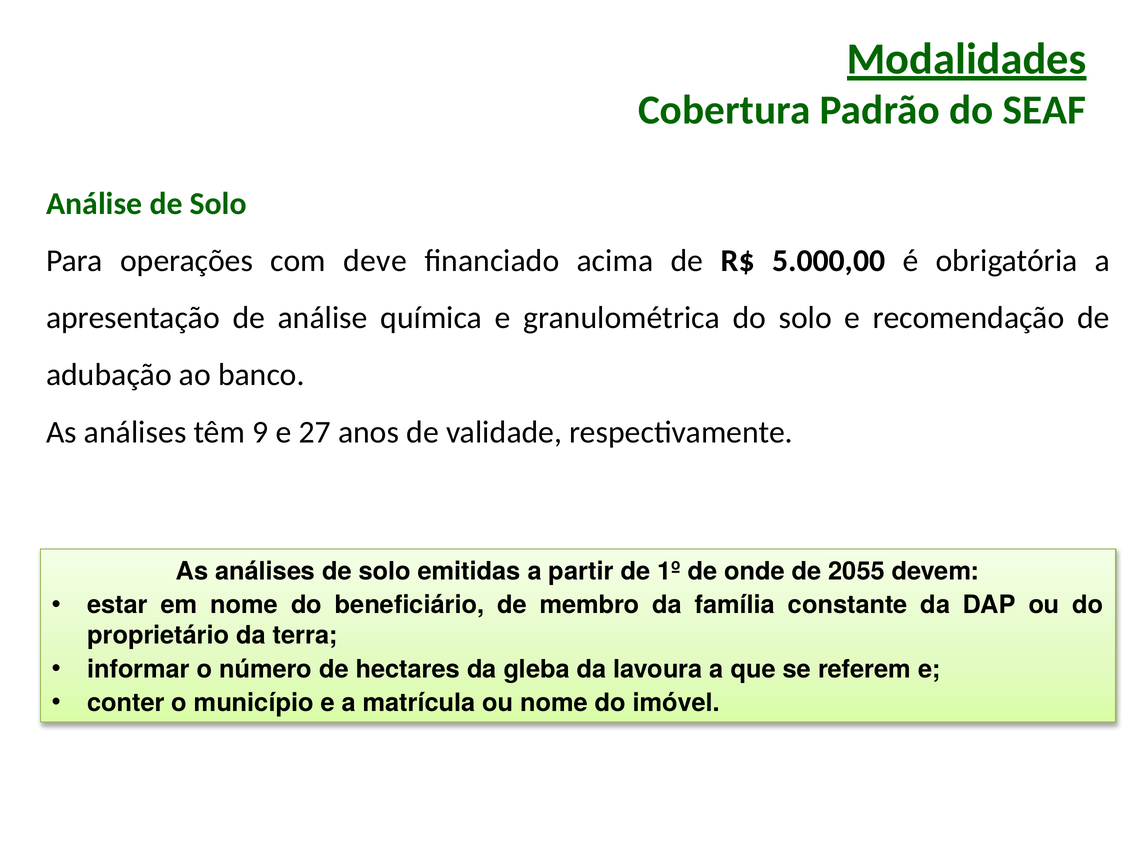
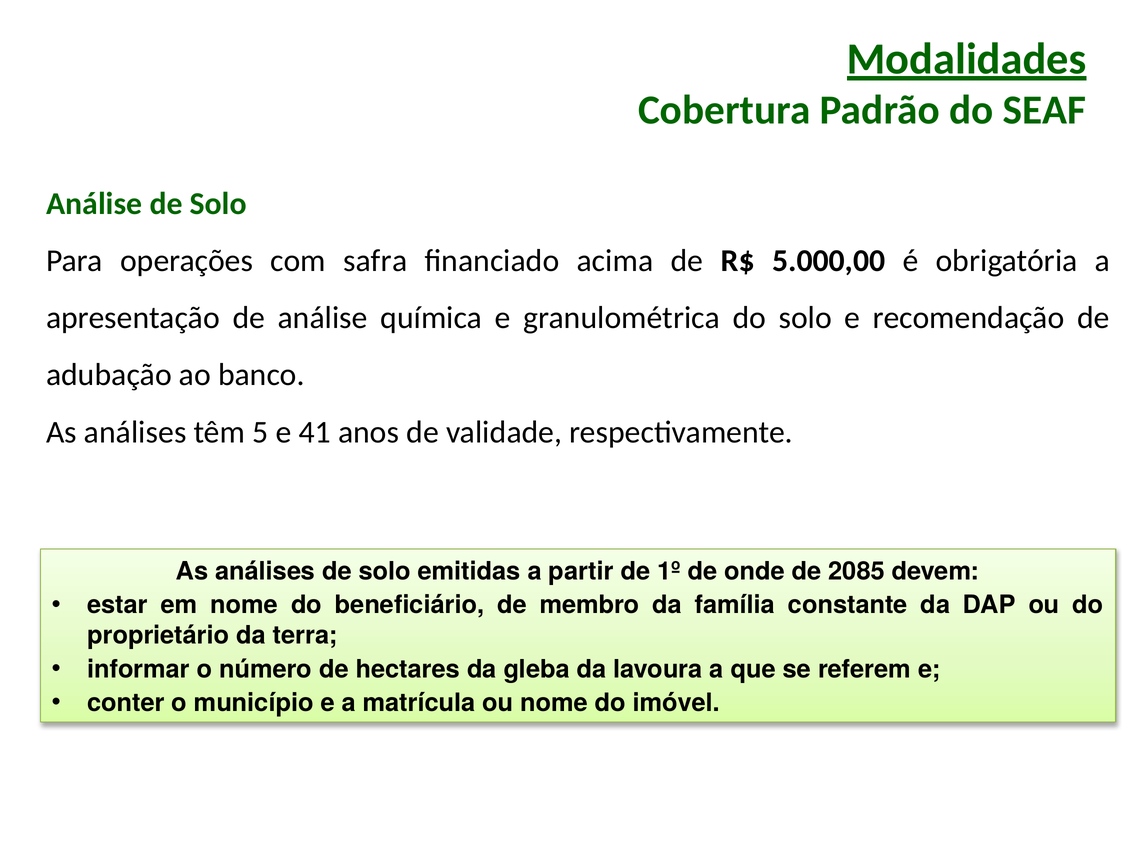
deve: deve -> safra (375, 261)
9: 9 -> 5 (260, 432)
27: 27 -> 41 (315, 432)
2055: 2055 -> 2085 (857, 572)
